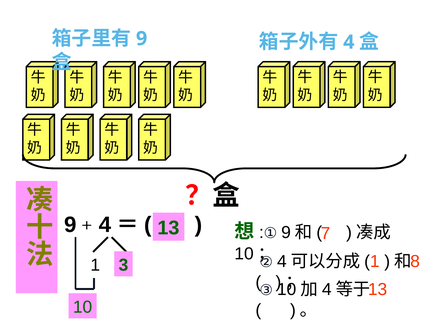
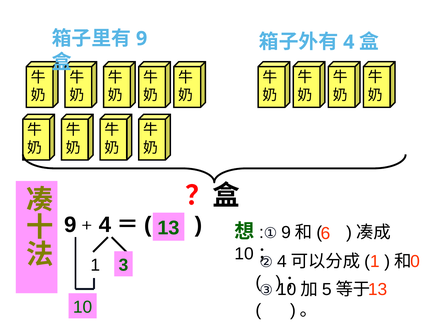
7: 7 -> 6 (325, 234)
8: 8 -> 0 (415, 262)
4: 4 -> 5 (327, 290)
